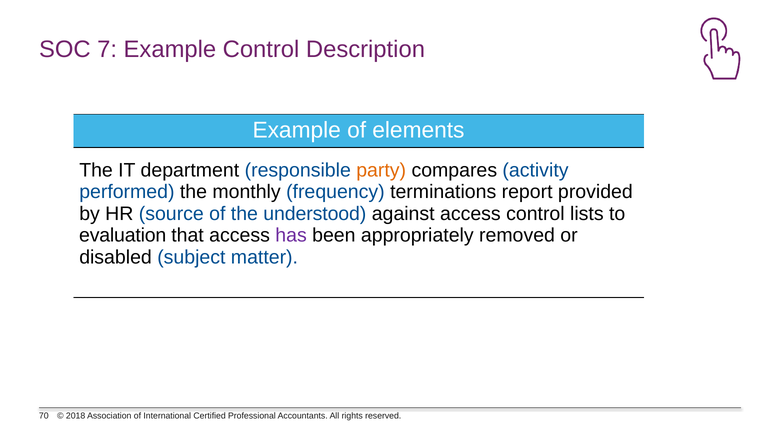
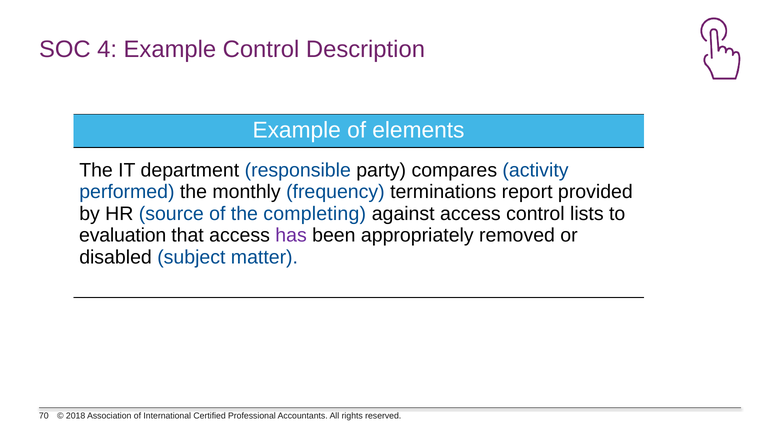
7: 7 -> 4 (107, 49)
party colour: orange -> black (381, 170)
understood: understood -> completing (315, 214)
